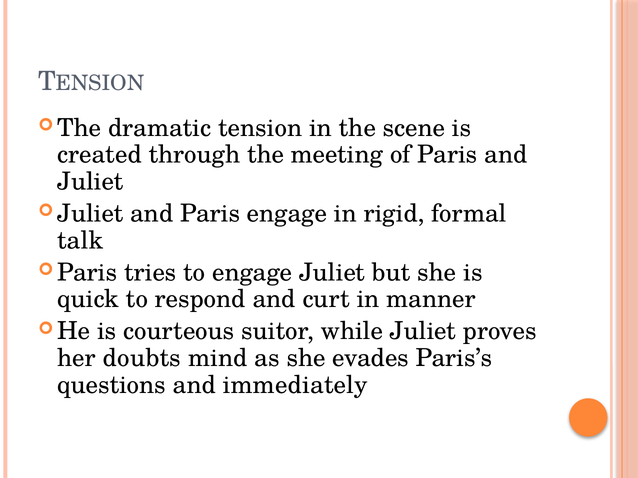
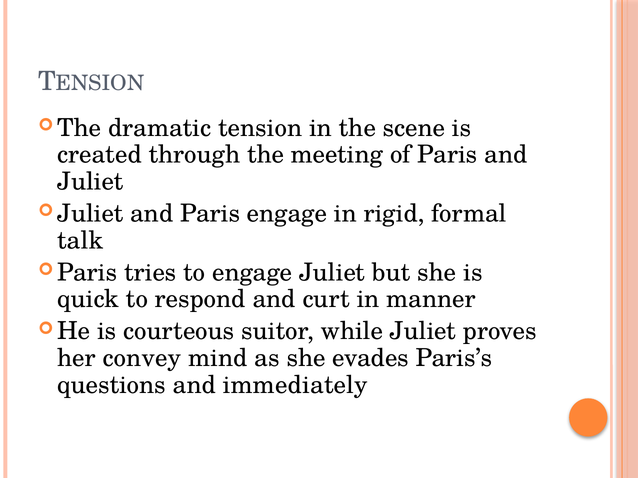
doubts: doubts -> convey (142, 358)
